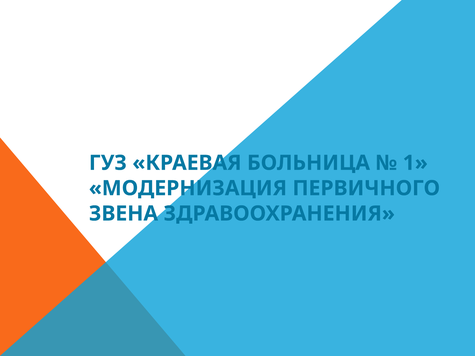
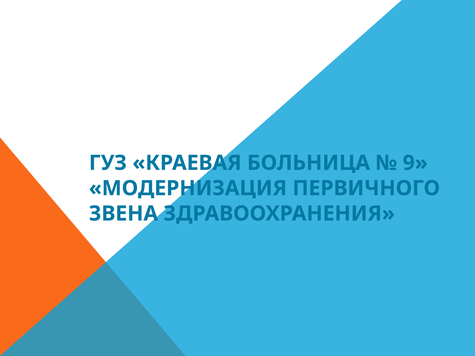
1: 1 -> 9 (415, 163)
